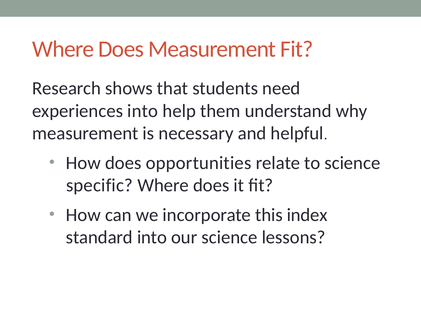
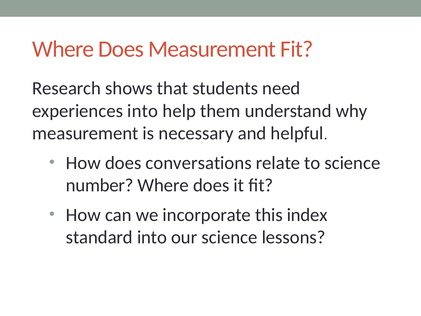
opportunities: opportunities -> conversations (199, 163)
specific: specific -> number (100, 185)
